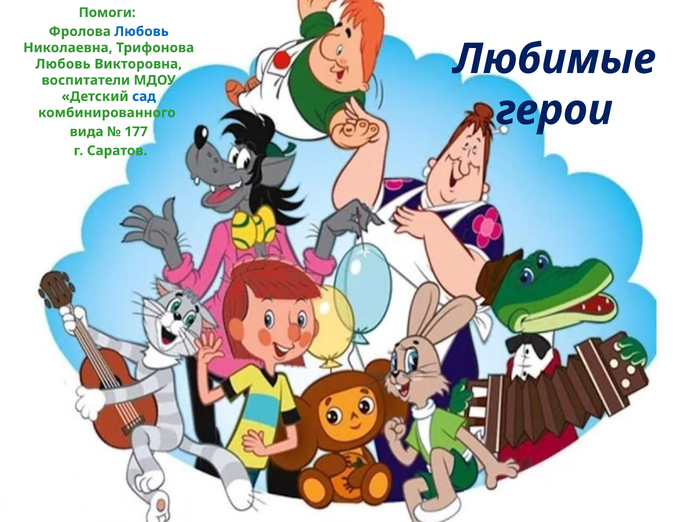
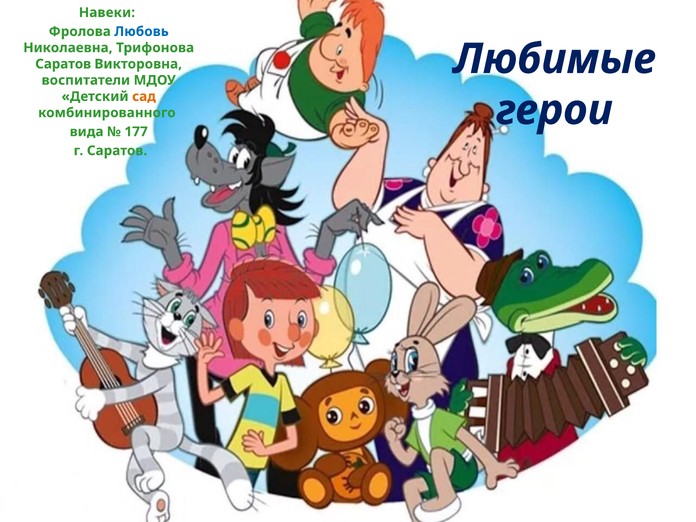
Помоги: Помоги -> Навеки (107, 13)
Любовь: Любовь -> Саратов (63, 64)
сад colour: blue -> orange (144, 97)
